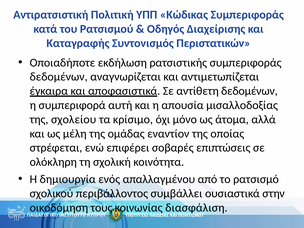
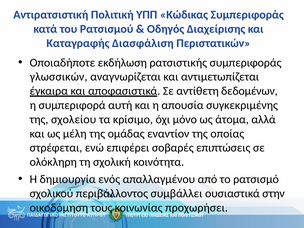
Συντονισμός: Συντονισμός -> Διασφάλιση (143, 43)
δεδομένων: δεδομένων -> γλωσσικών (59, 77)
μισαλλοδοξίας: μισαλλοδοξίας -> συγκεκριμένης (242, 105)
διασφάλιση: διασφάλιση -> προχωρήσει (196, 208)
